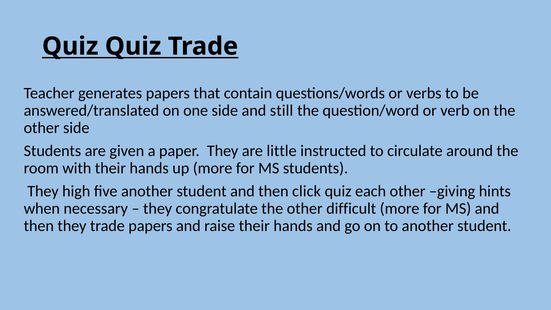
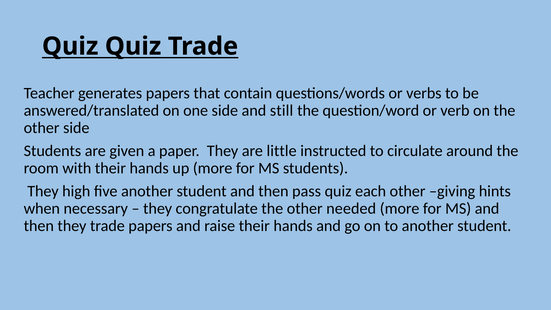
click: click -> pass (307, 191)
difficult: difficult -> needed (351, 209)
